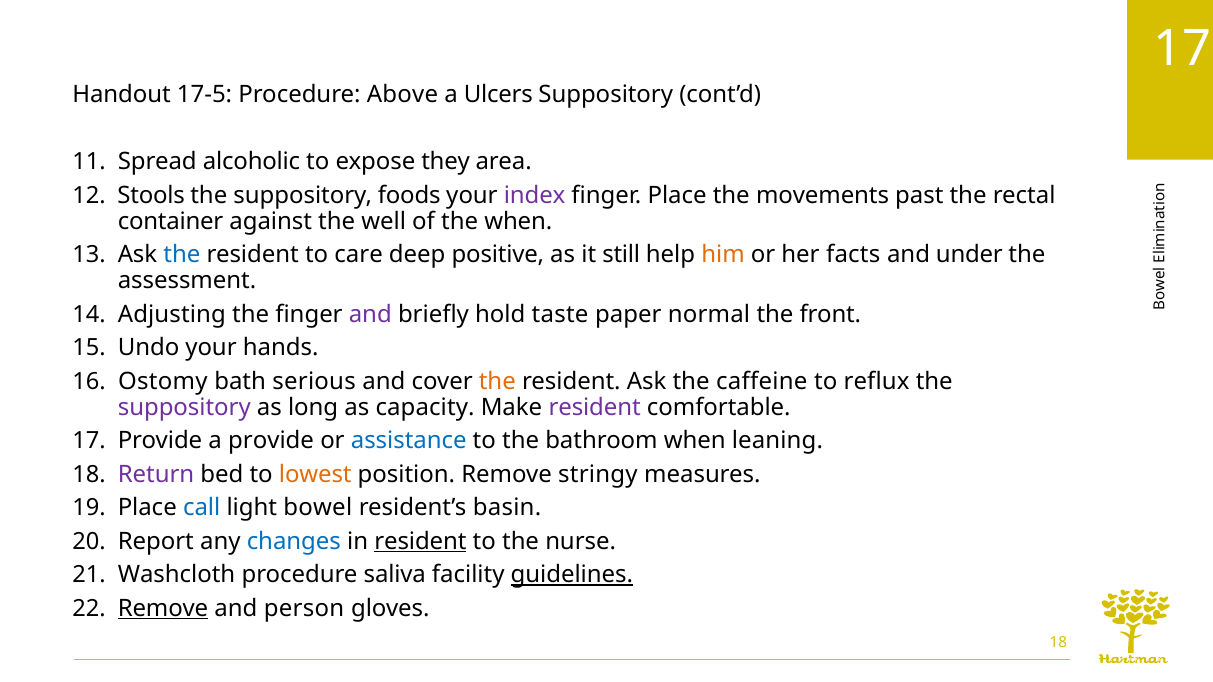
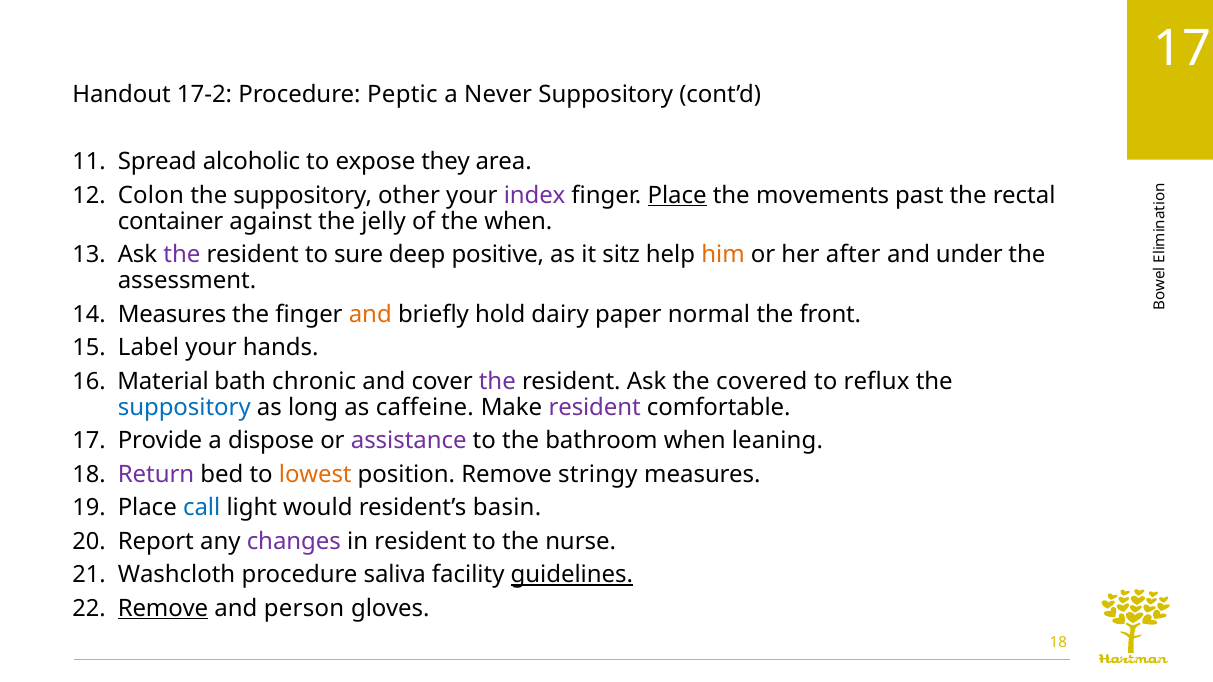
17-5: 17-5 -> 17-2 (205, 95)
Above: Above -> Peptic (402, 95)
Ulcers: Ulcers -> Never (498, 95)
Stools: Stools -> Colon (151, 196)
foods: foods -> other (409, 196)
Place underline: none -> present (677, 196)
well: well -> jelly (384, 221)
the colour: blue -> purple (182, 255)
care: care -> sure (359, 255)
still: still -> sitz (621, 255)
facts: facts -> after (853, 255)
Adjusting: Adjusting -> Measures (172, 314)
and colour: purple -> orange (370, 314)
taste: taste -> dairy (560, 314)
Undo: Undo -> Label (148, 348)
Ostomy: Ostomy -> Material (163, 381)
serious: serious -> chronic (314, 381)
the colour: orange -> purple (497, 381)
caffeine: caffeine -> covered (762, 381)
suppository colour: purple -> blue (184, 407)
capacity: capacity -> caffeine (425, 407)
a provide: provide -> dispose (271, 441)
assistance colour: blue -> purple (409, 441)
bowel: bowel -> would (318, 508)
changes colour: blue -> purple (294, 542)
resident underline: present -> none (420, 542)
